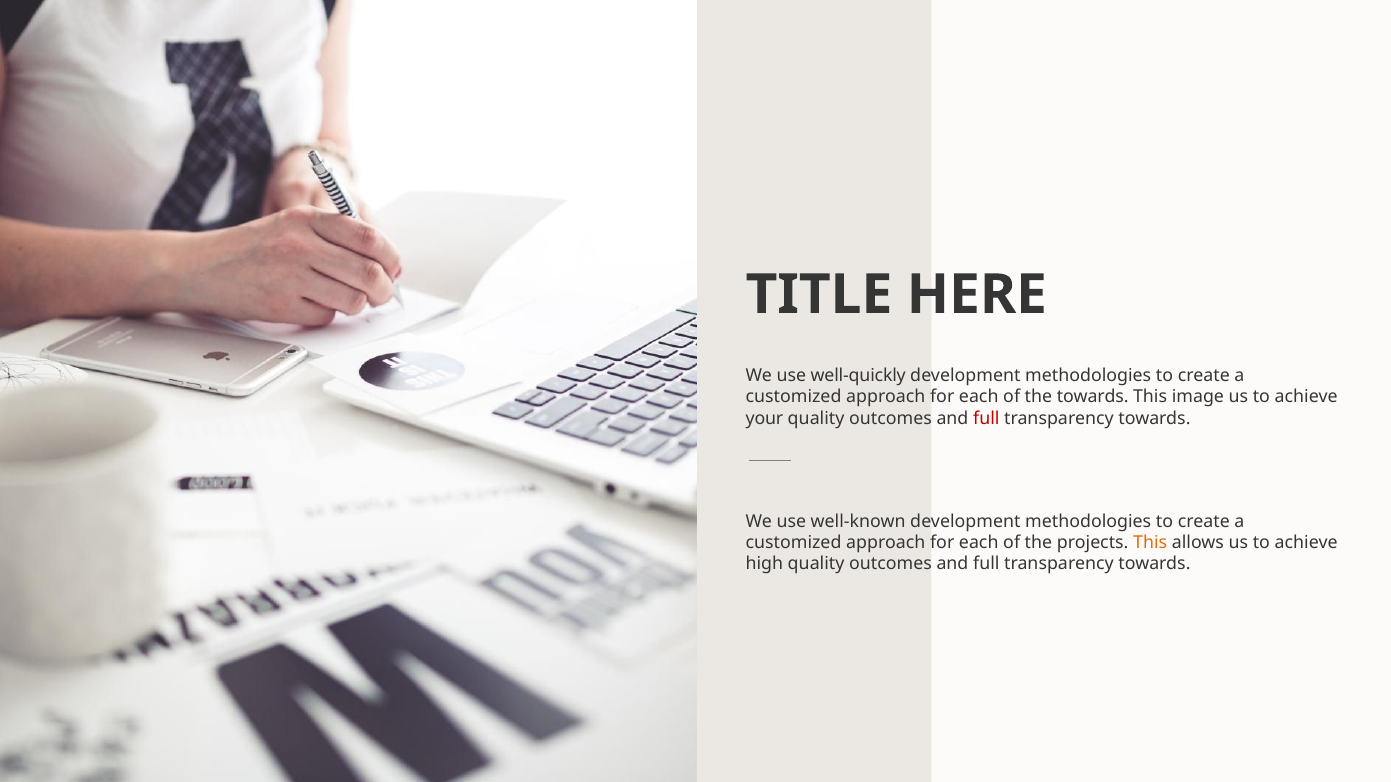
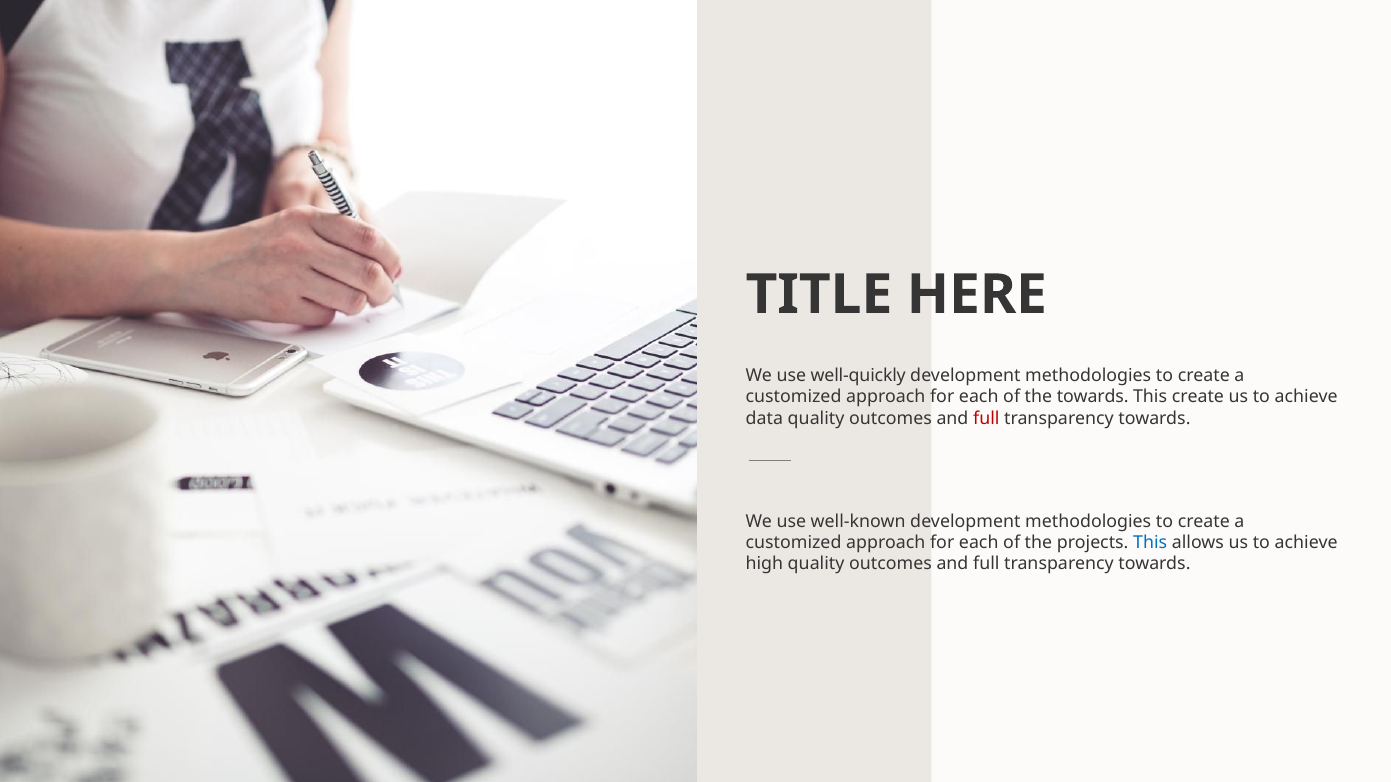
This image: image -> create (1198, 397)
your: your -> data (764, 418)
This colour: orange -> blue (1150, 543)
